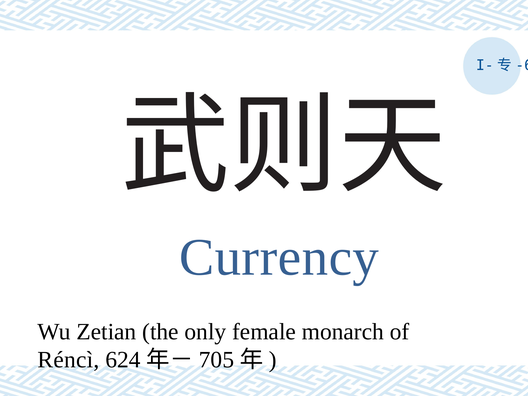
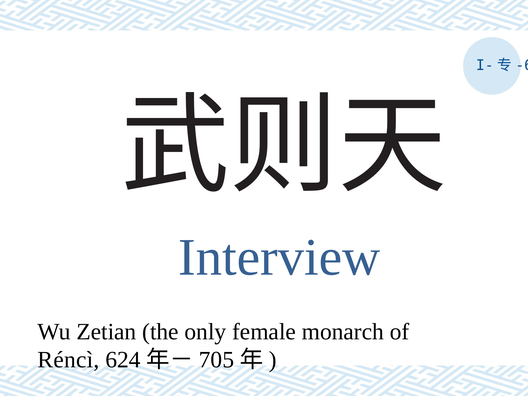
Currency: Currency -> Interview (279, 257)
